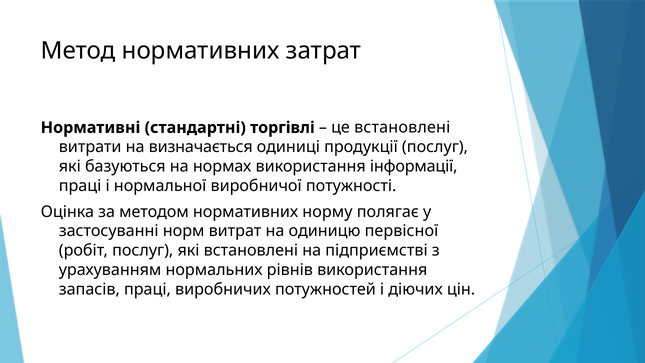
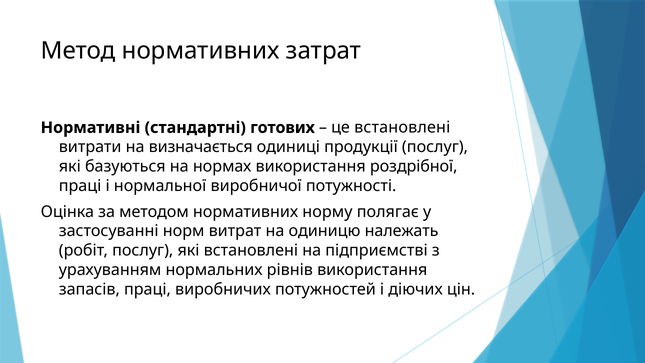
торгiвлi: торгiвлi -> готових (282, 128)
інформації: інформації -> роздрібної (414, 166)
первiсної: первiсної -> належать (402, 231)
